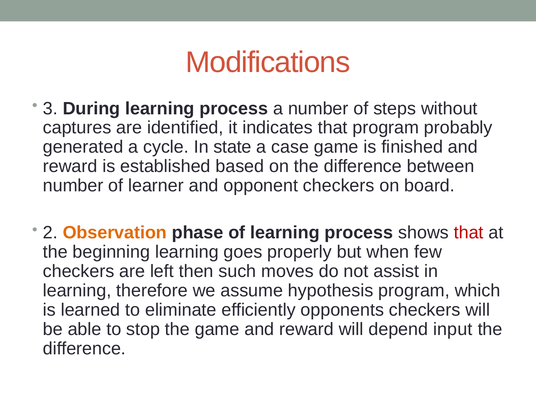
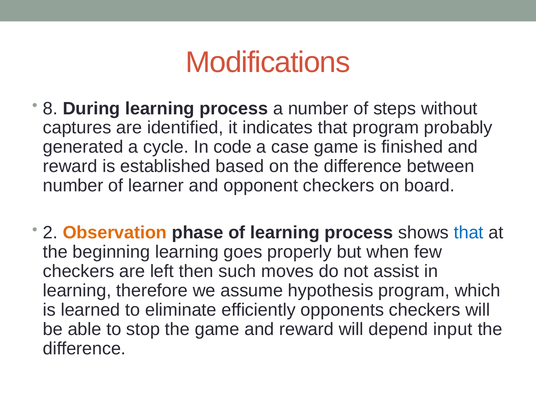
3: 3 -> 8 (50, 108)
state: state -> code (233, 147)
that colour: red -> blue (469, 233)
